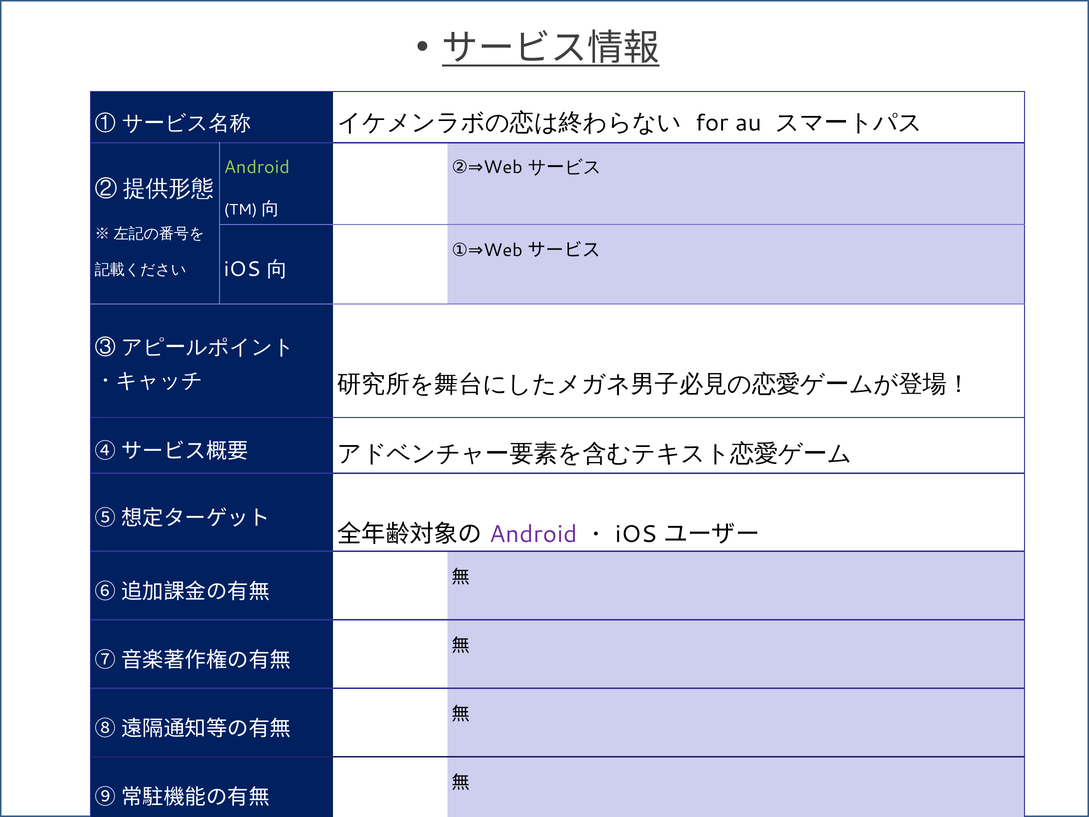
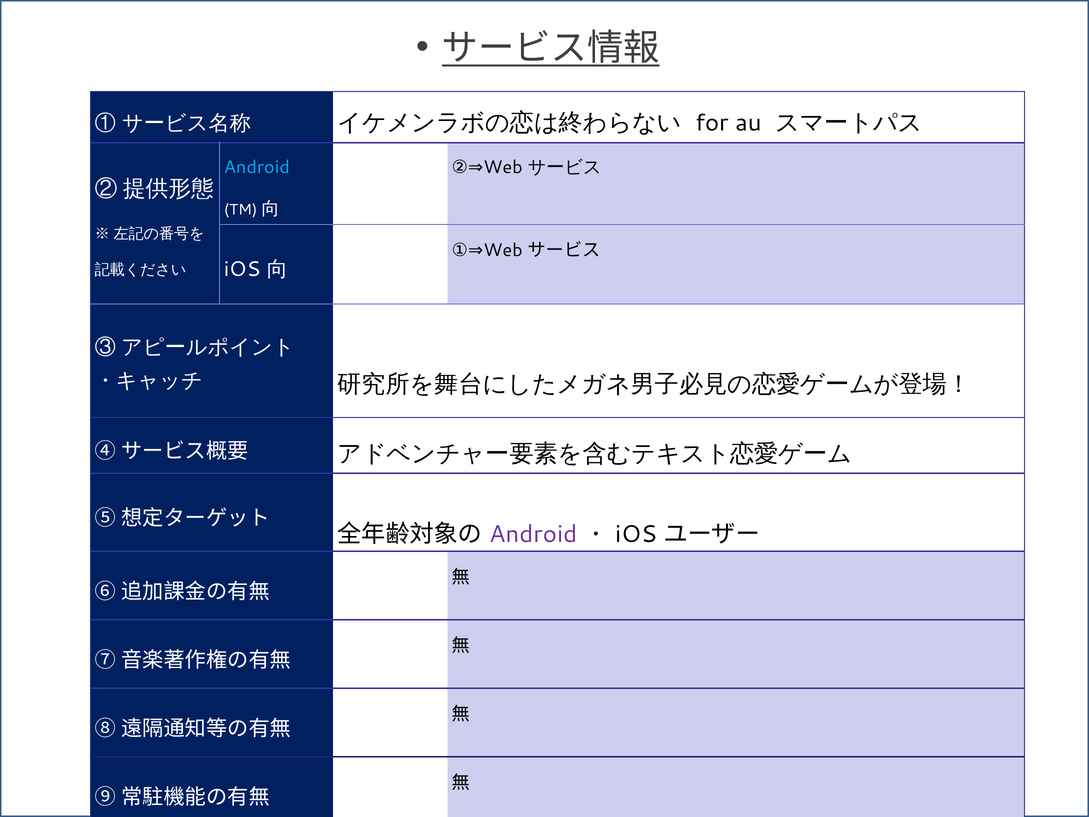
Android colour: light green -> light blue (257, 167)
